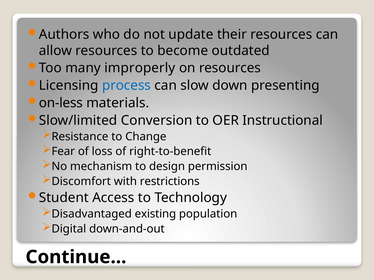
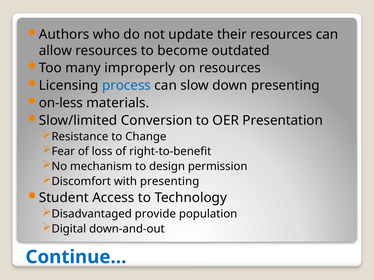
Instructional: Instructional -> Presentation (283, 121)
with restrictions: restrictions -> presenting (170, 182)
existing: existing -> provide (155, 214)
Continue… colour: black -> blue (76, 257)
